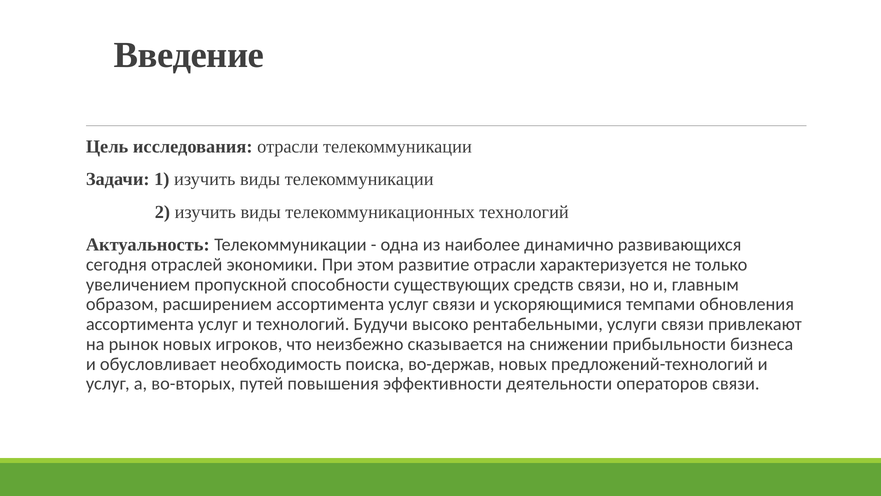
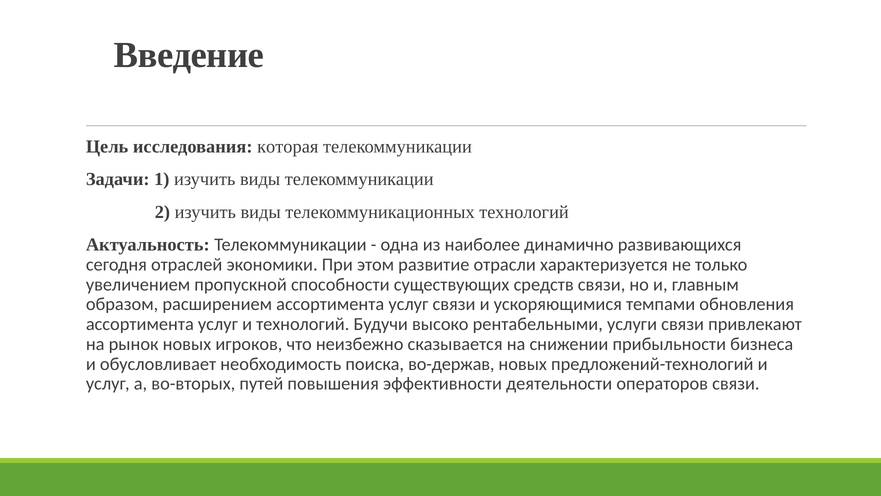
исследования отрасли: отрасли -> которая (288, 147)
